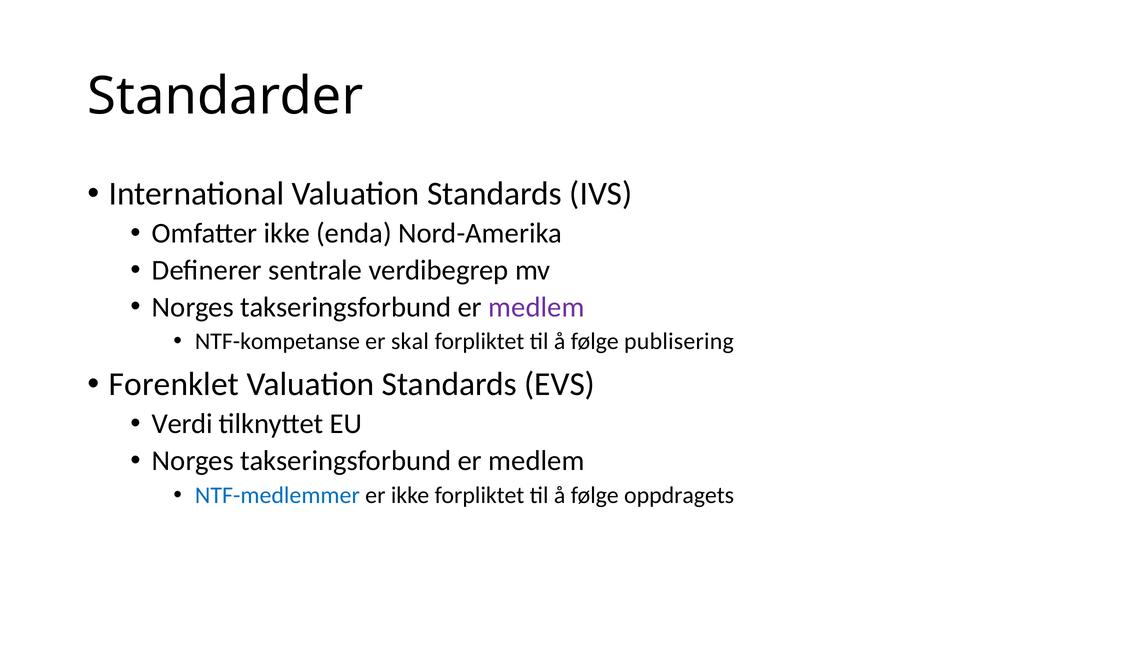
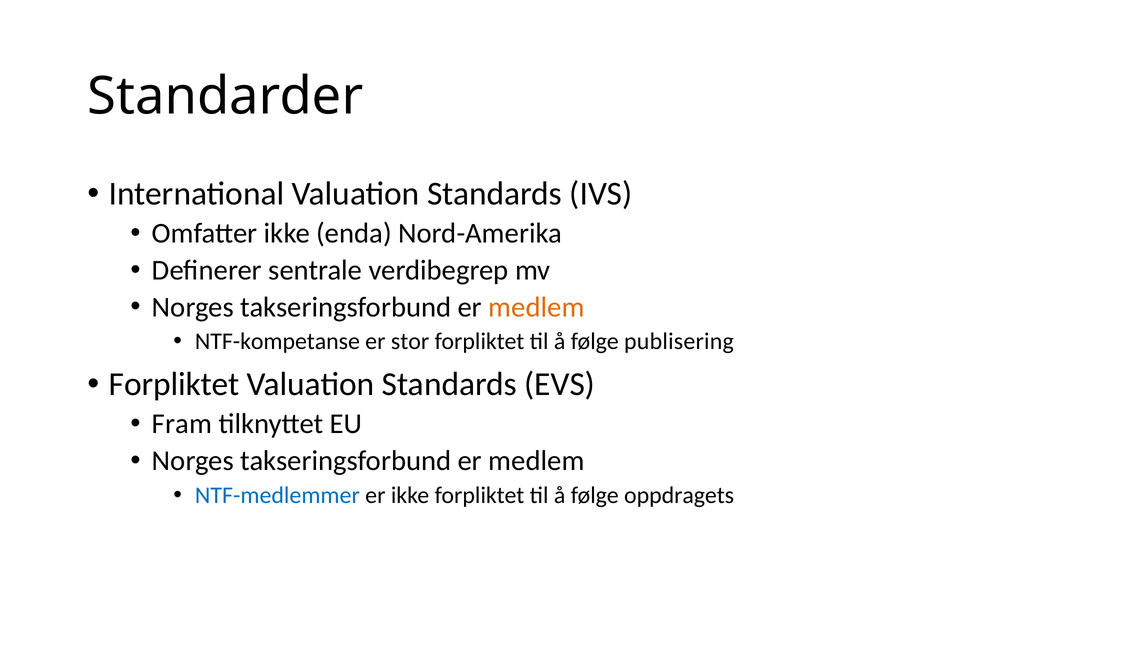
medlem colour: purple -> orange (536, 307)
skal: skal -> stor (410, 342)
Forenklet: Forenklet -> Forpliktet (174, 384)
Verdi: Verdi -> Fram (182, 424)
